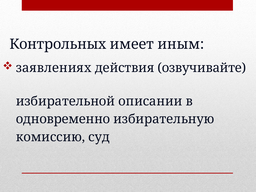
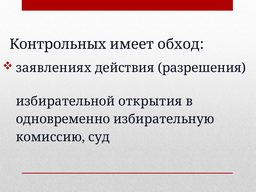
иным: иным -> обход (181, 44)
озвучивайте: озвучивайте -> разрешения (202, 68)
описании: описании -> открытия (150, 101)
